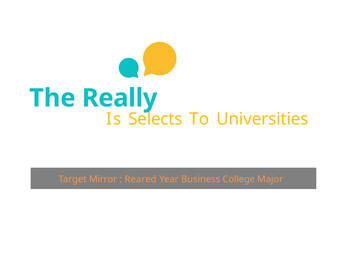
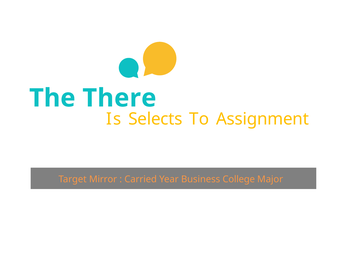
Really: Really -> There (119, 98)
Universities: Universities -> Assignment (262, 119)
Reared: Reared -> Carried (141, 179)
